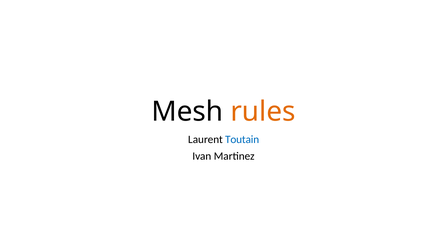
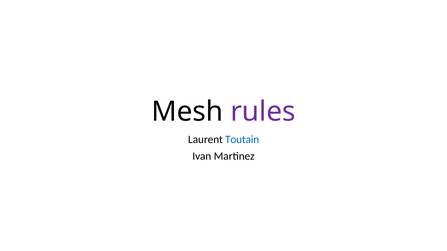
rules colour: orange -> purple (263, 112)
